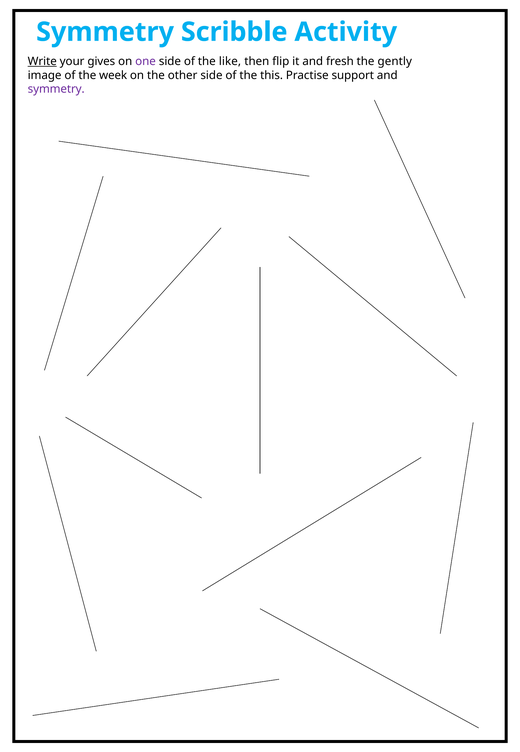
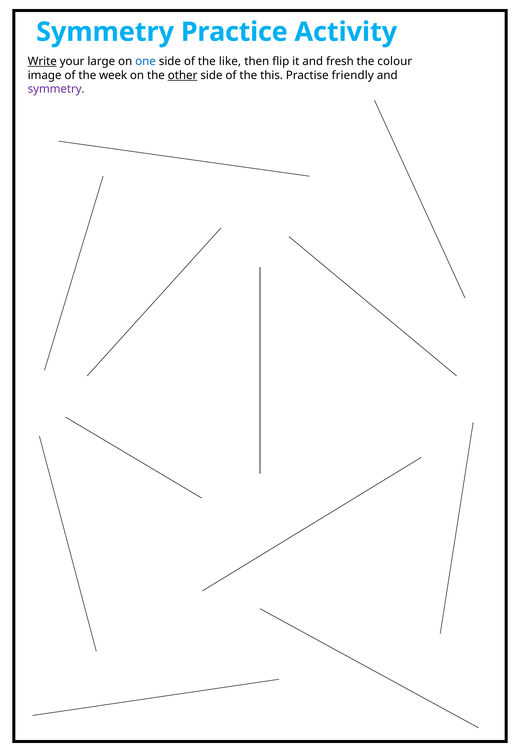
Scribble: Scribble -> Practice (234, 32)
gives: gives -> large (101, 61)
one colour: purple -> blue (146, 61)
gently: gently -> colour (395, 61)
other underline: none -> present (183, 75)
support: support -> friendly (353, 75)
